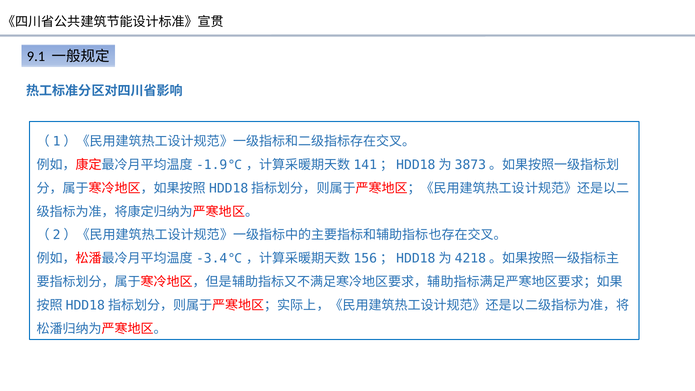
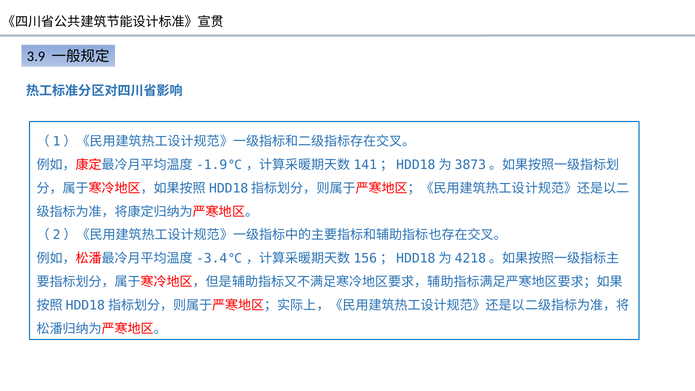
9.1: 9.1 -> 3.9 (36, 57)
